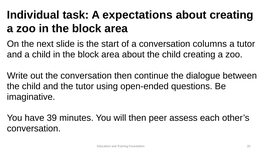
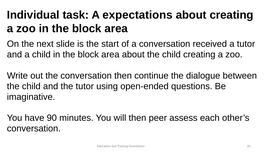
columns: columns -> received (210, 44)
39: 39 -> 90 (52, 118)
